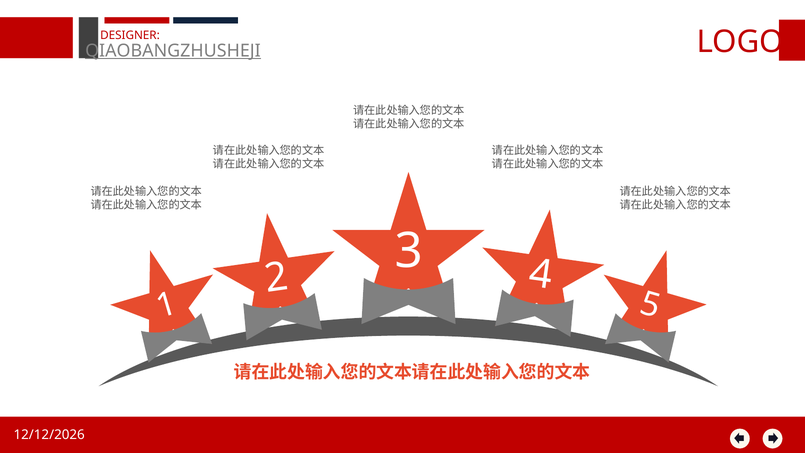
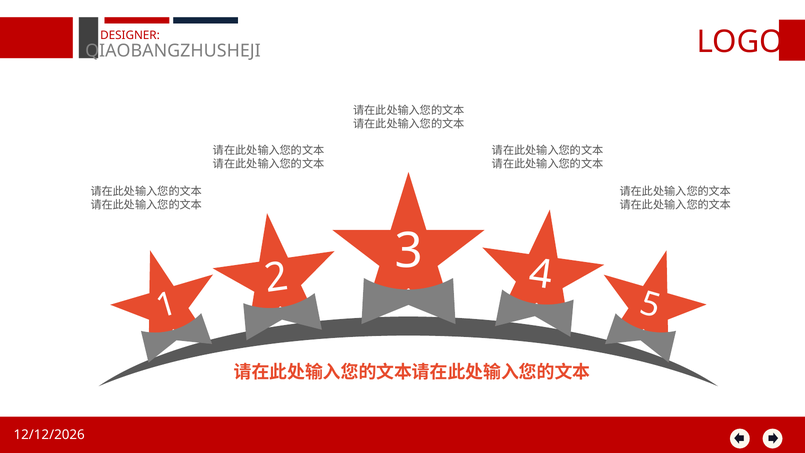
QIAOBANGZHUSHEJI underline: present -> none (173, 51)
